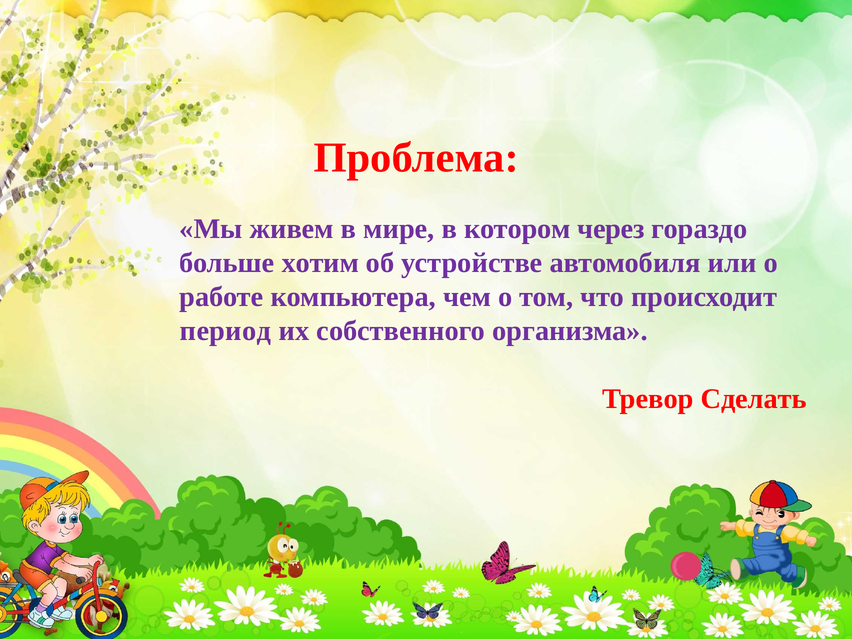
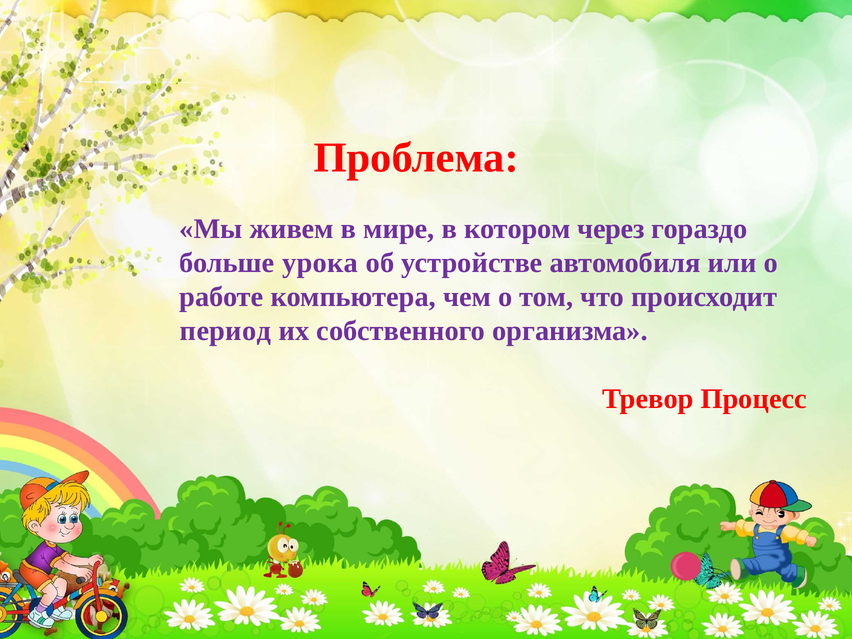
хотим: хотим -> урока (320, 263)
Сделать: Сделать -> Процесс (754, 399)
